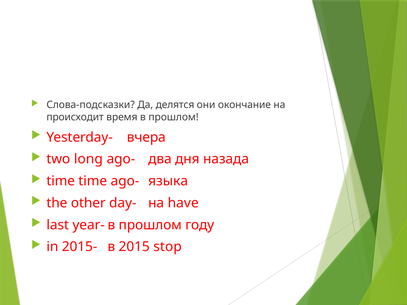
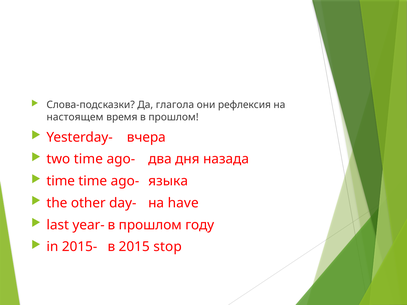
делятся: делятся -> глагола (175, 105)
окончание: окончание -> рефлексия (244, 105)
происходит: происходит -> настоящем (75, 117)
two long: long -> time (88, 159)
